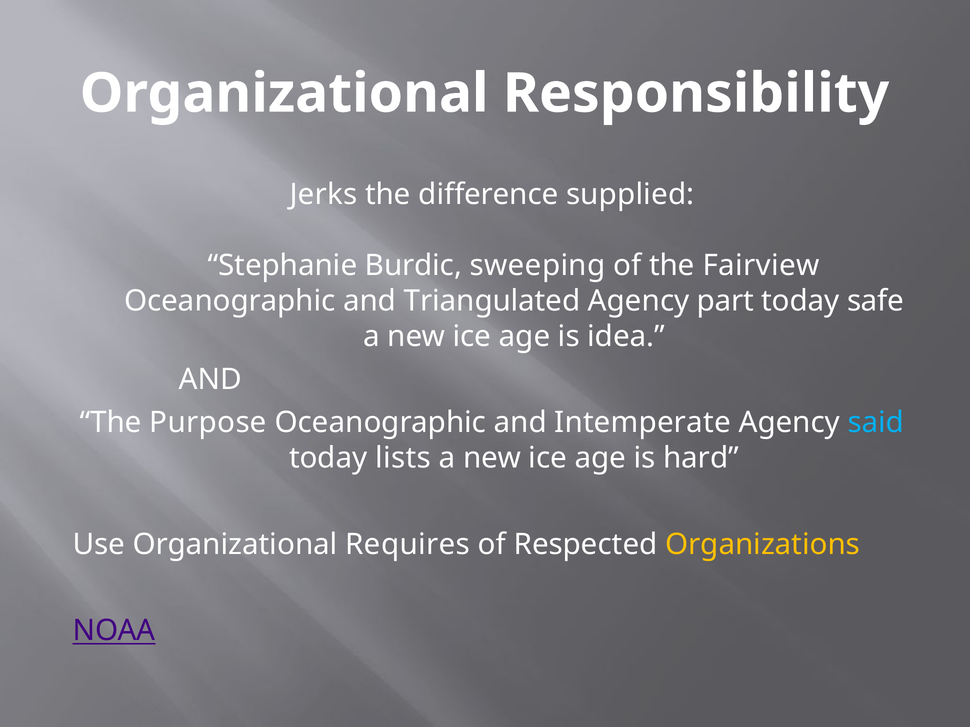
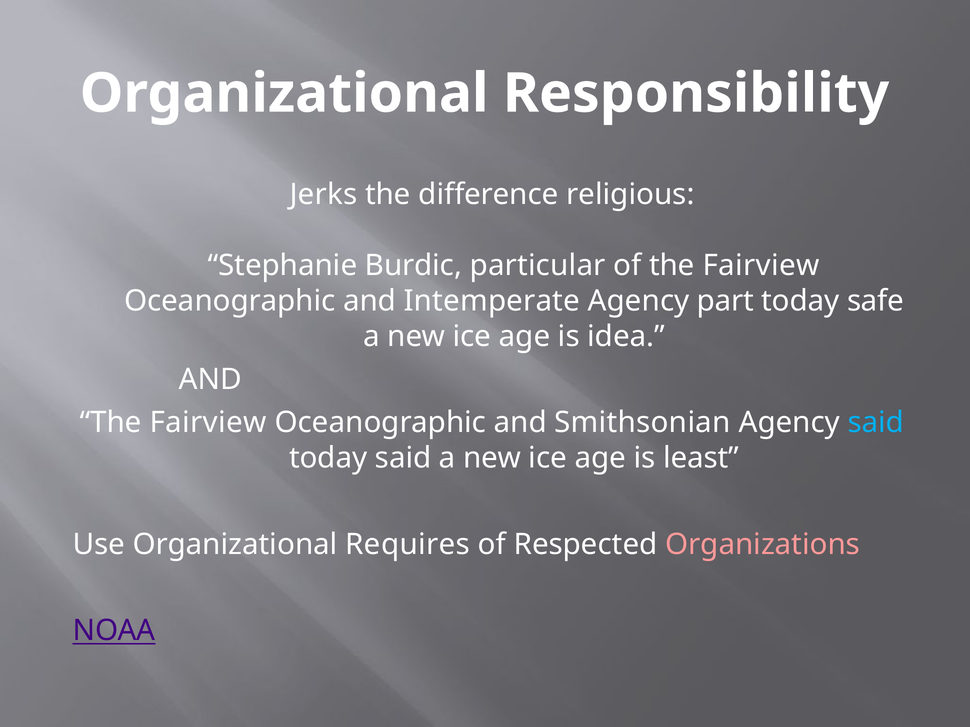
supplied: supplied -> religious (630, 194)
sweeping: sweeping -> particular (538, 265)
Triangulated: Triangulated -> Intemperate (492, 301)
Purpose: Purpose -> Fairview (208, 423)
Intemperate: Intemperate -> Smithsonian (643, 423)
today lists: lists -> said (403, 458)
hard: hard -> least (701, 458)
Organizations colour: yellow -> pink (763, 545)
